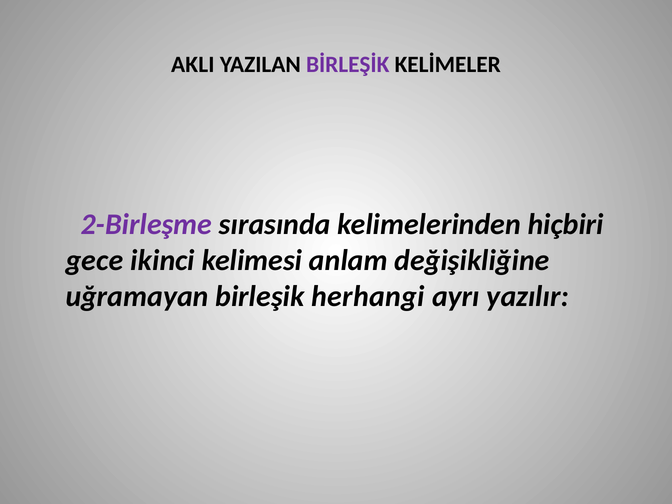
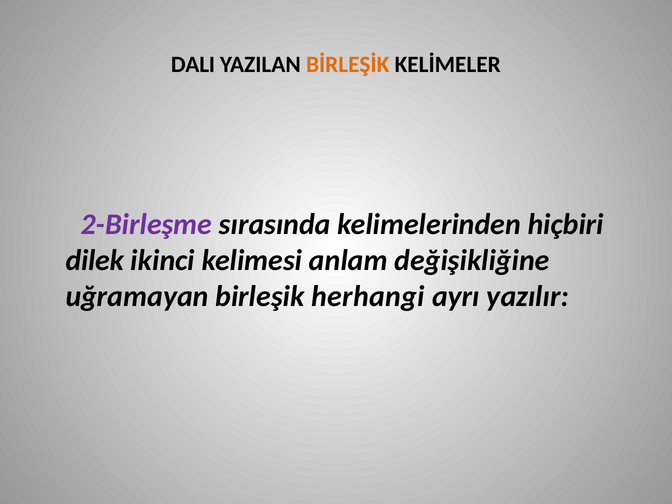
AKLI: AKLI -> DALI (193, 64)
BİRLEŞİK colour: purple -> orange (348, 64)
gece: gece -> dilek (95, 260)
